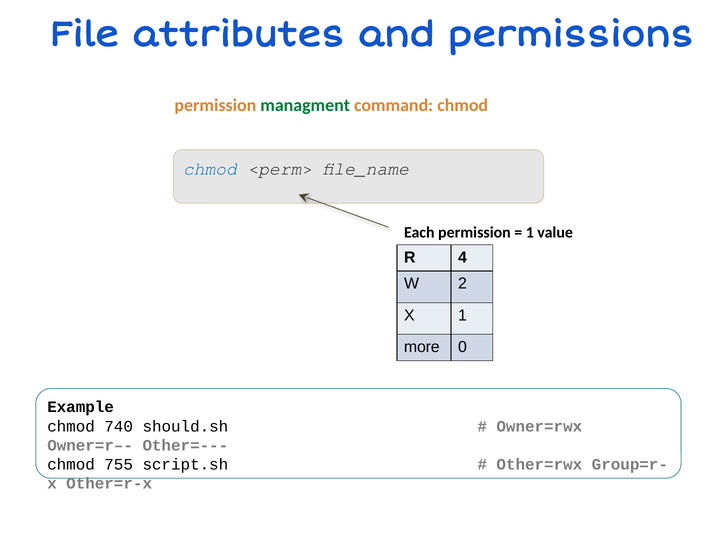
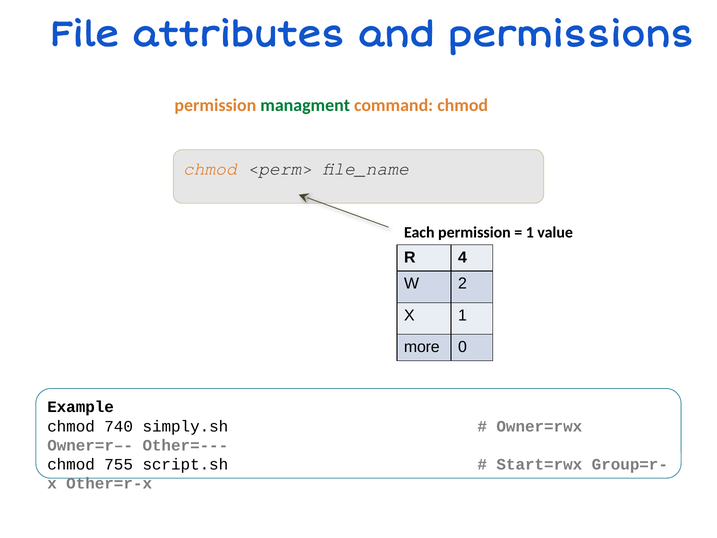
chmod colour: blue -> orange (210, 169)
should.sh: should.sh -> simply.sh (185, 426)
Other=rwx: Other=rwx -> Start=rwx (539, 464)
